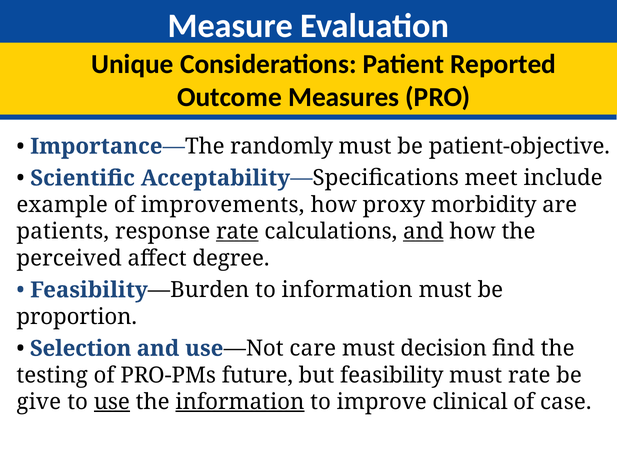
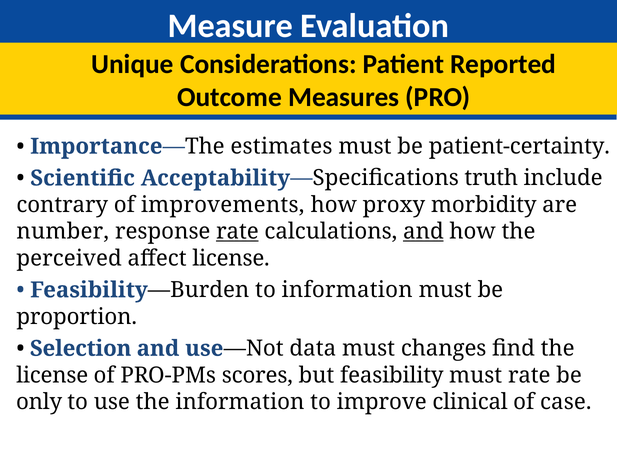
randomly: randomly -> estimates (281, 147)
patient-objective: patient-objective -> patient-certainty (519, 147)
meet: meet -> truth (491, 178)
example: example -> contrary (62, 205)
patients: patients -> number (63, 232)
affect degree: degree -> license (231, 259)
care: care -> data (313, 349)
decision: decision -> changes (444, 349)
testing: testing -> license (52, 376)
future: future -> scores (257, 376)
give: give -> only (39, 402)
use underline: present -> none (112, 402)
information underline: present -> none (240, 402)
